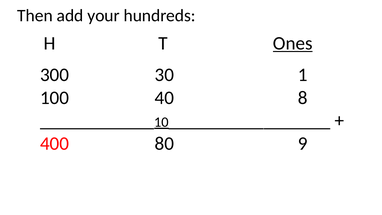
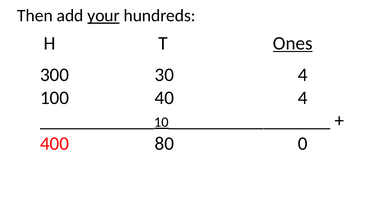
your underline: none -> present (104, 16)
30 1: 1 -> 4 (303, 75)
40 8: 8 -> 4 (303, 98)
9: 9 -> 0 (303, 144)
